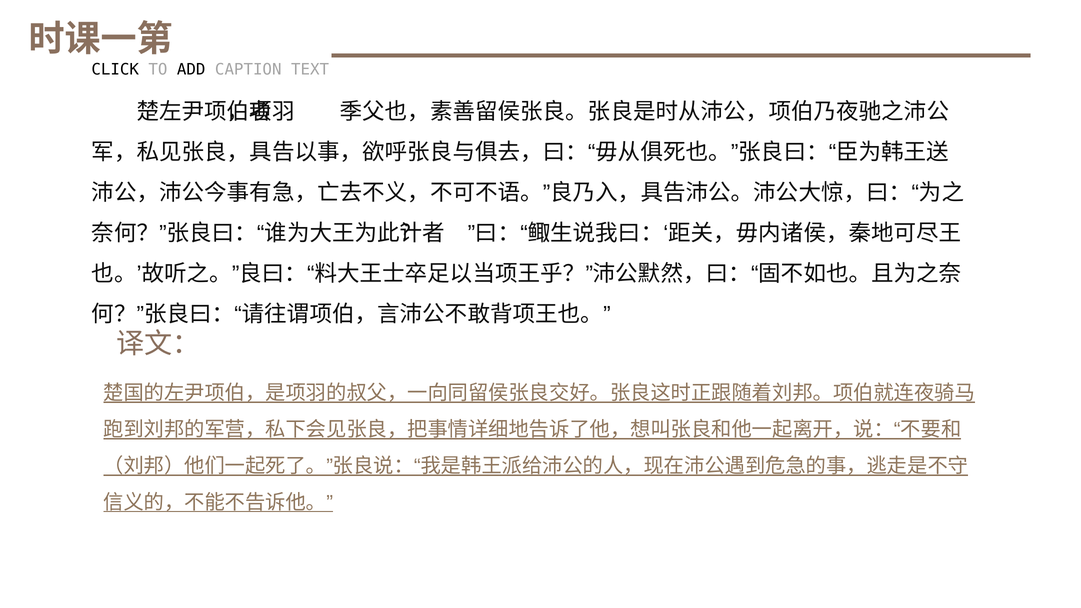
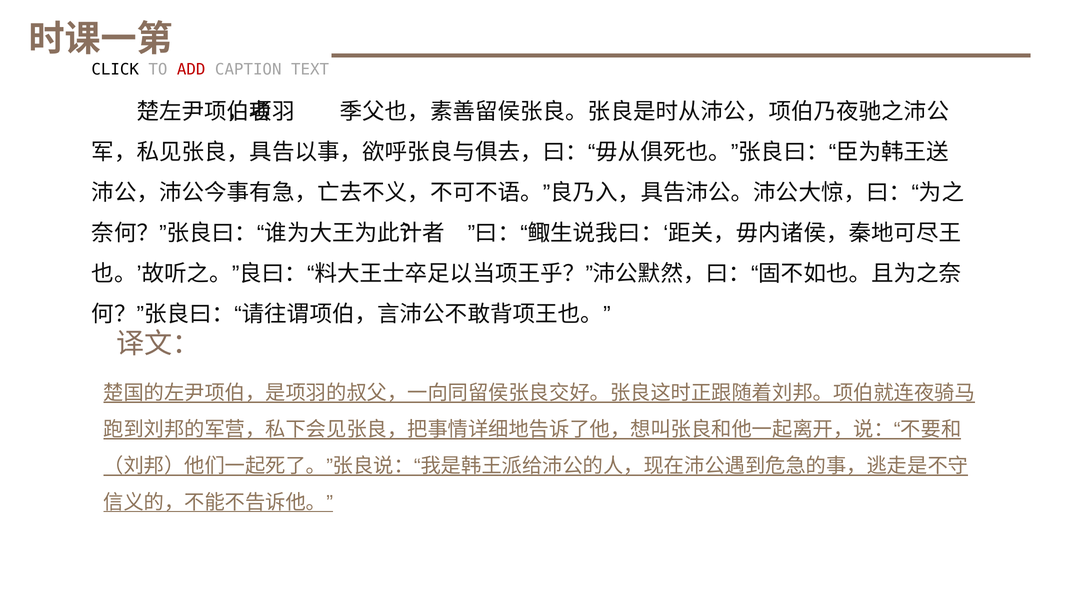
ADD colour: black -> red (191, 69)
